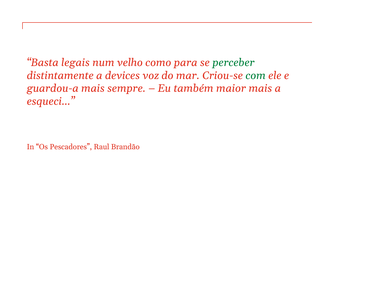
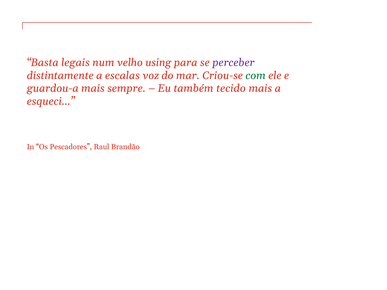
como: como -> using (158, 63)
perceber colour: green -> purple (233, 63)
devices: devices -> escalas (122, 76)
maior: maior -> tecido (231, 88)
